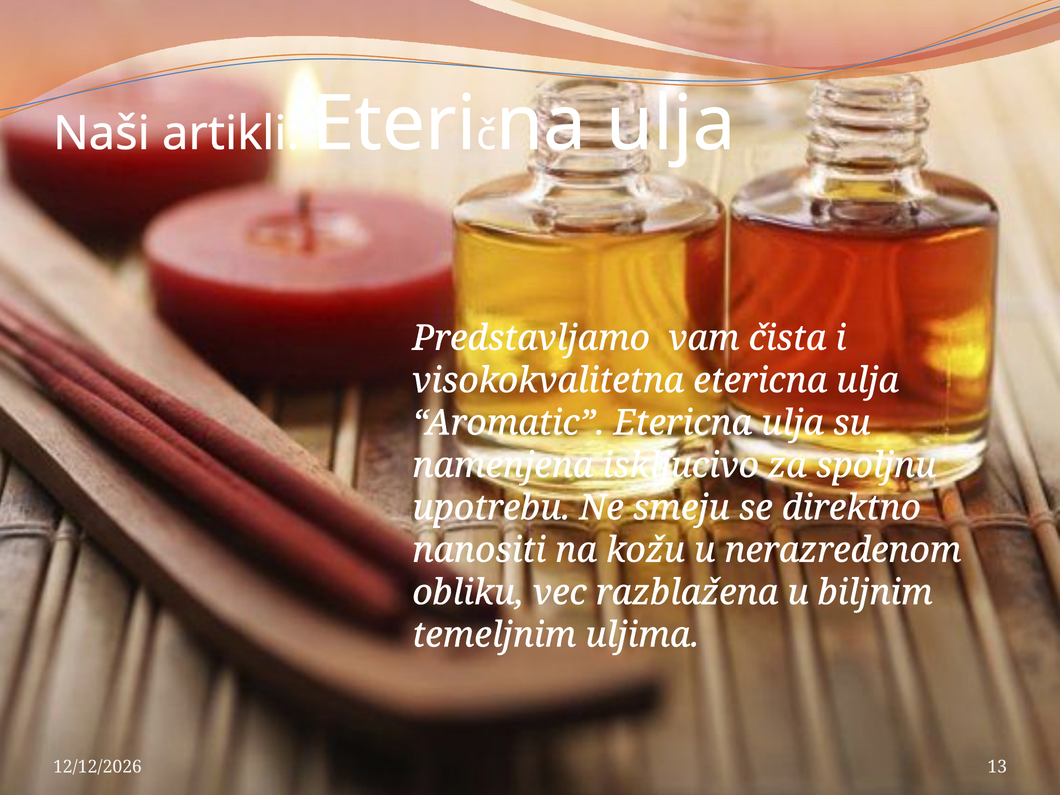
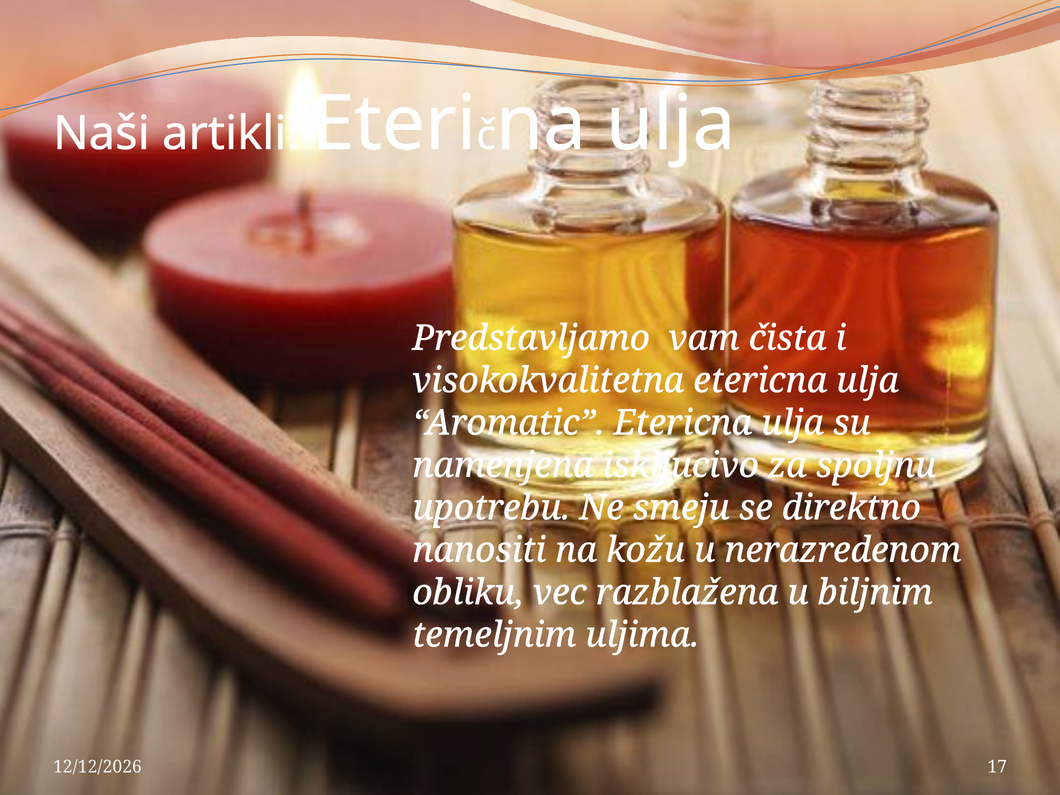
13: 13 -> 17 (997, 767)
